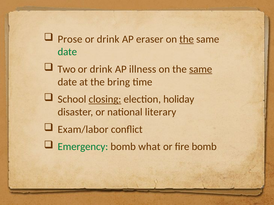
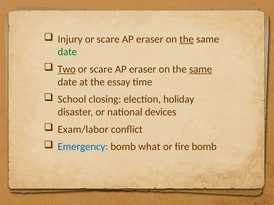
Prose: Prose -> Injury (70, 39)
drink: drink -> scare (108, 39)
Two underline: none -> present (67, 69)
drink: drink -> scare (101, 69)
illness: illness -> eraser (143, 69)
bring: bring -> essay (119, 82)
closing underline: present -> none (105, 99)
literary: literary -> devices (161, 112)
Emergency colour: green -> blue (83, 147)
